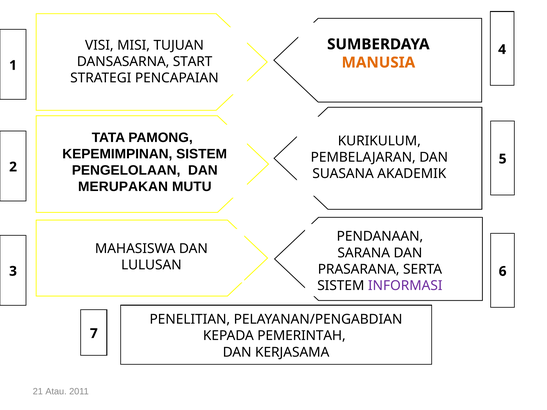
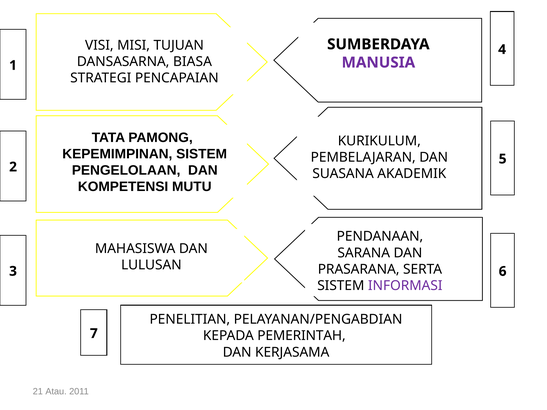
START: START -> BIASA (192, 62)
MANUSIA colour: orange -> purple (378, 63)
MERUPAKAN: MERUPAKAN -> KOMPETENSI (123, 187)
